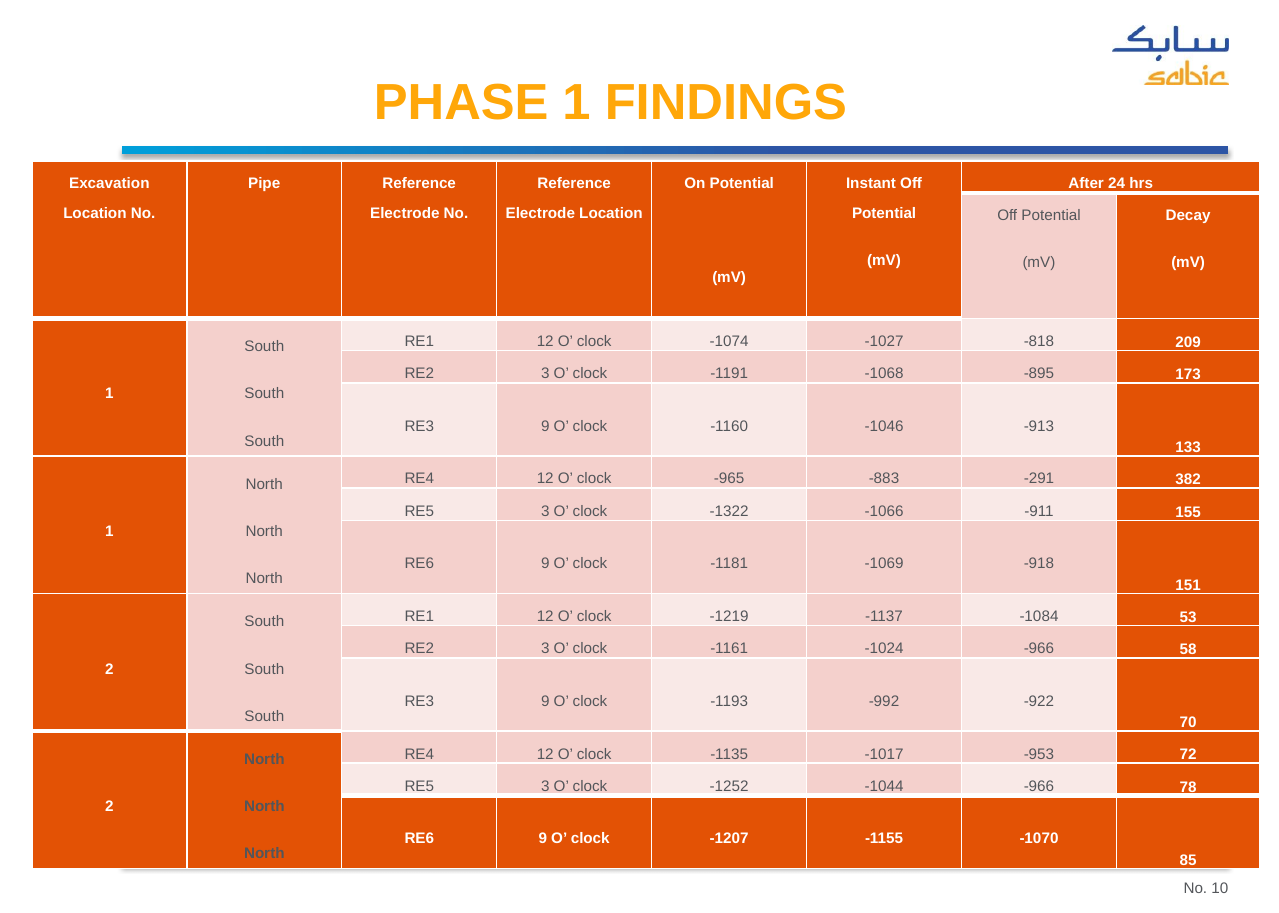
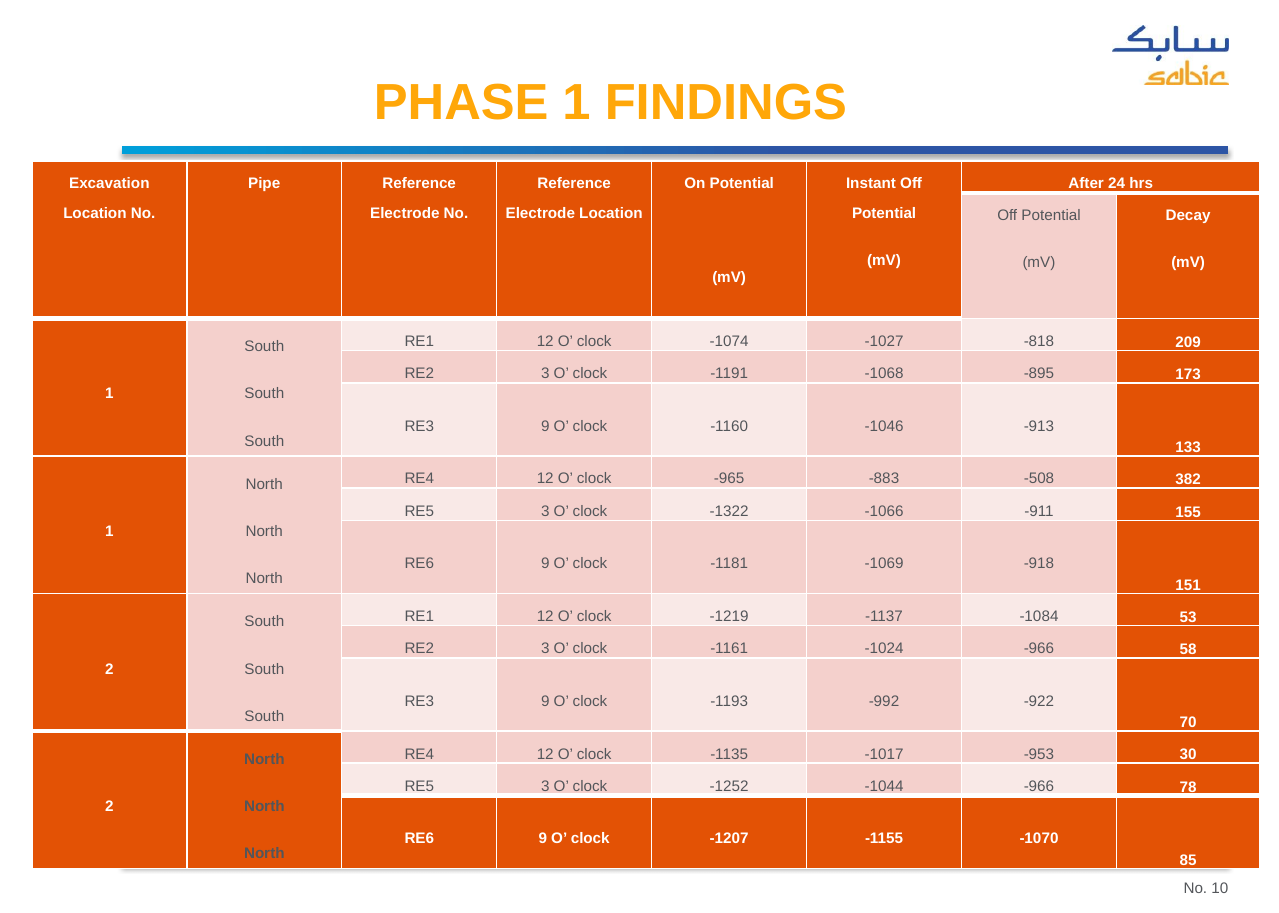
-291: -291 -> -508 (1039, 479)
72: 72 -> 30 (1188, 755)
